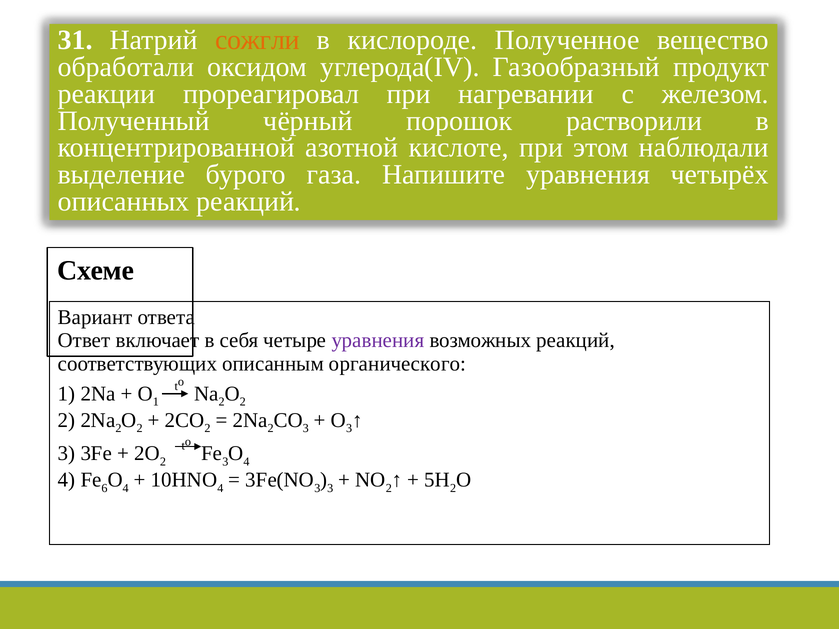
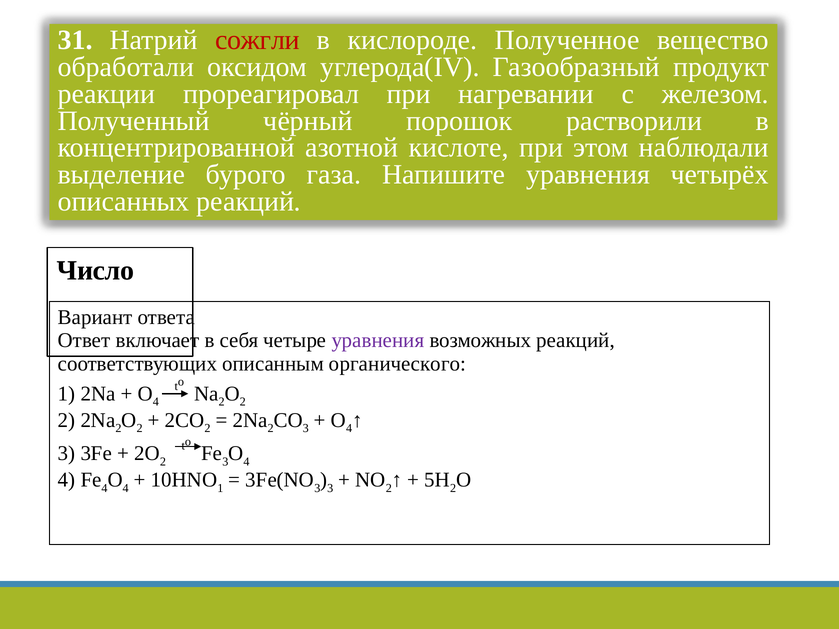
сожгли colour: orange -> red (257, 40)
Схеме: Схеме -> Число (96, 270)
1: 1 -> 4 (156, 402)
3: 3 -> 4 (349, 428)
6: 6 -> 4 (105, 488)
4: 4 -> 1 (220, 488)
